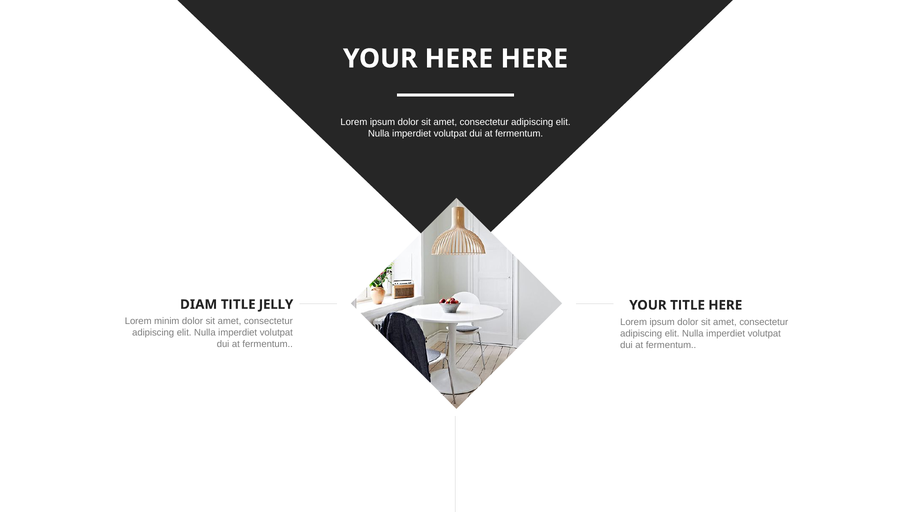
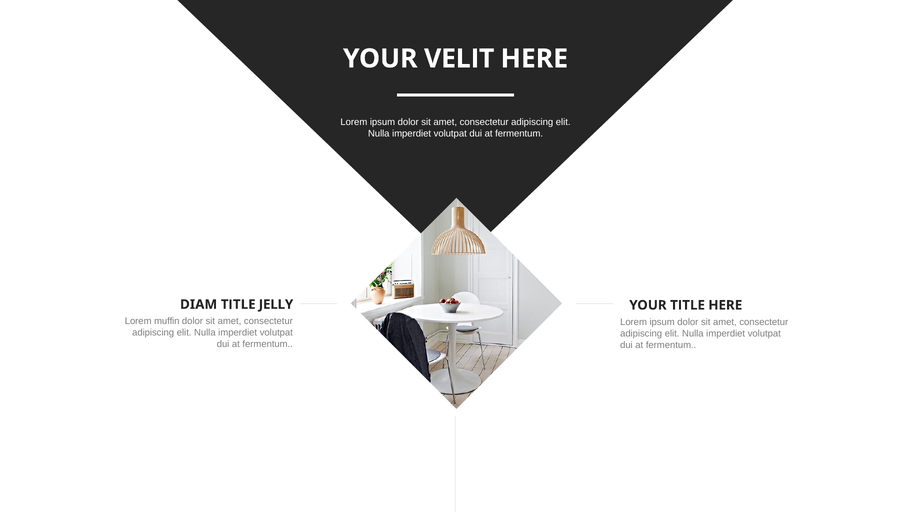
YOUR HERE: HERE -> VELIT (459, 59)
minim: minim -> muffin (167, 321)
